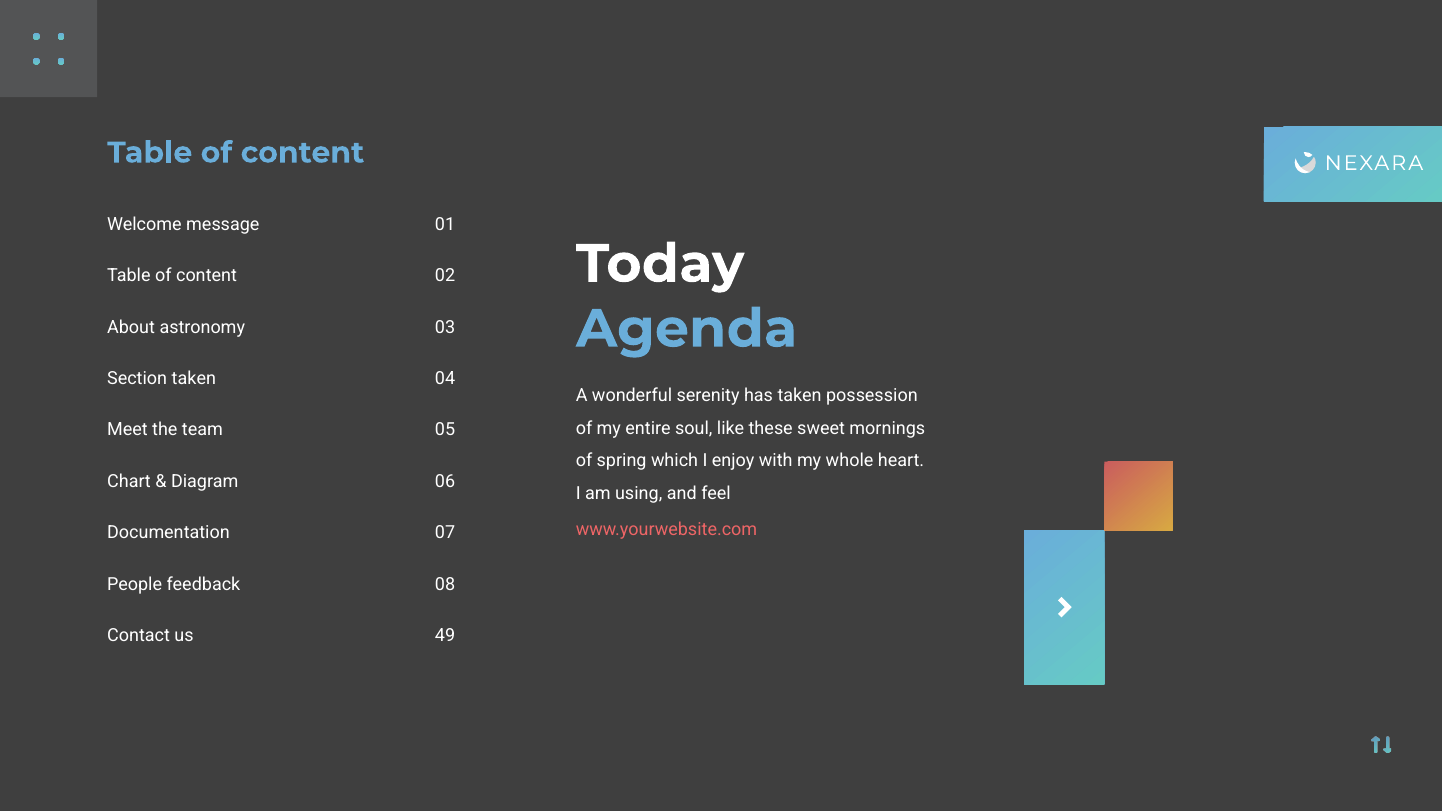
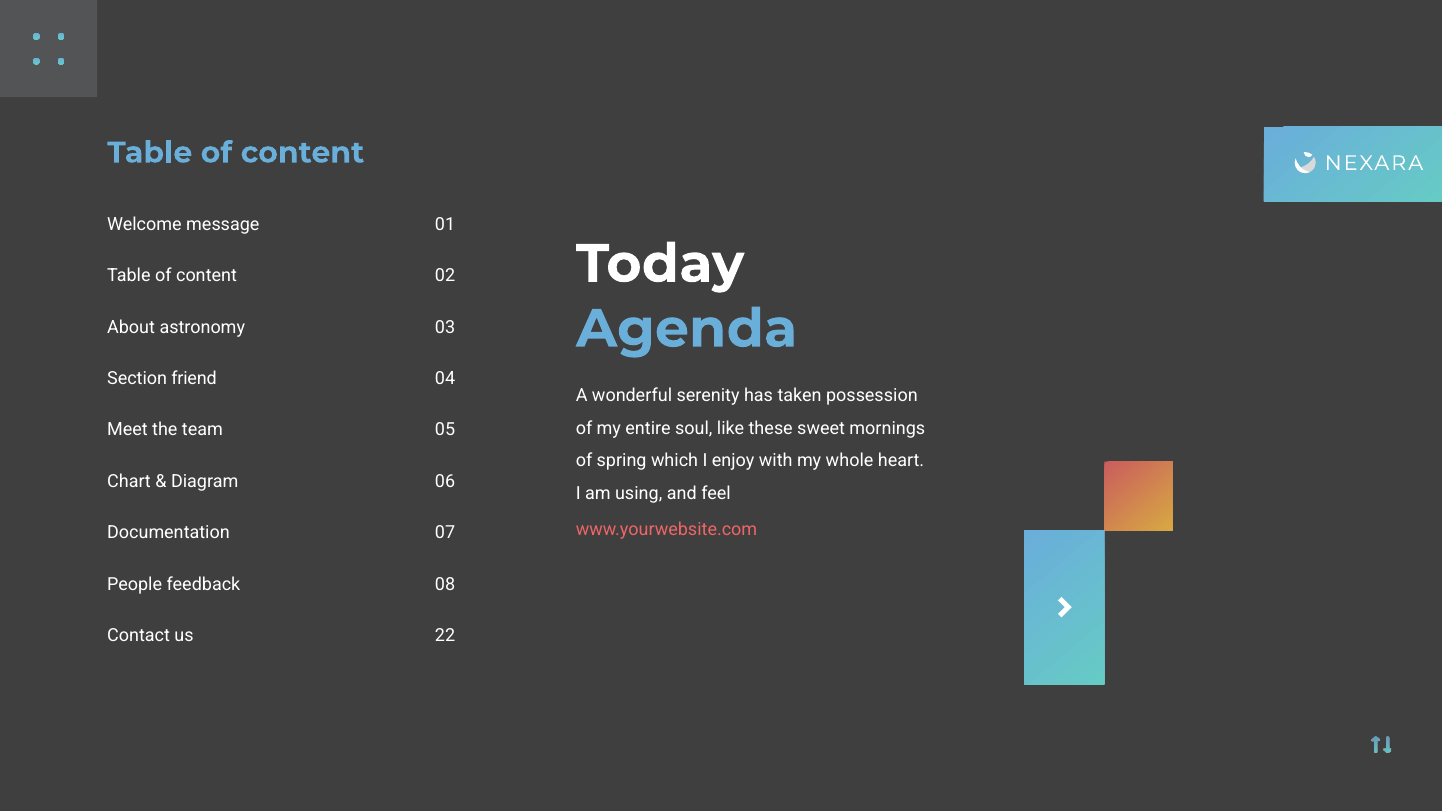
Section taken: taken -> friend (194, 379)
49: 49 -> 22 (445, 636)
